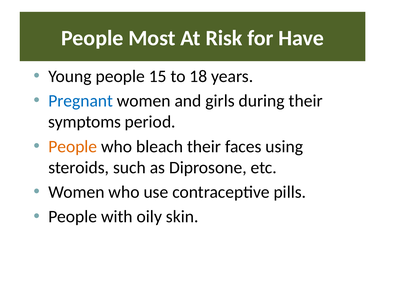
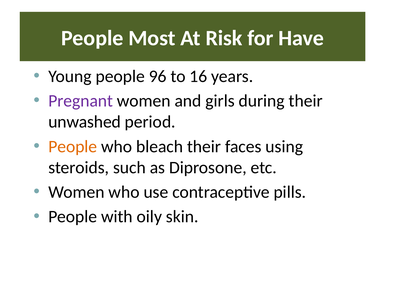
15: 15 -> 96 (158, 76)
18: 18 -> 16 (198, 76)
Pregnant colour: blue -> purple (81, 101)
symptoms: symptoms -> unwashed (85, 122)
